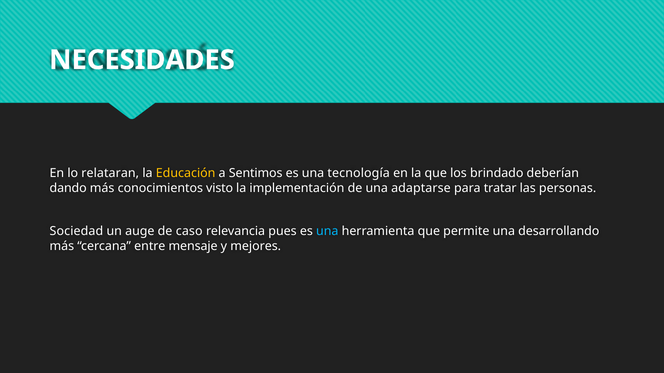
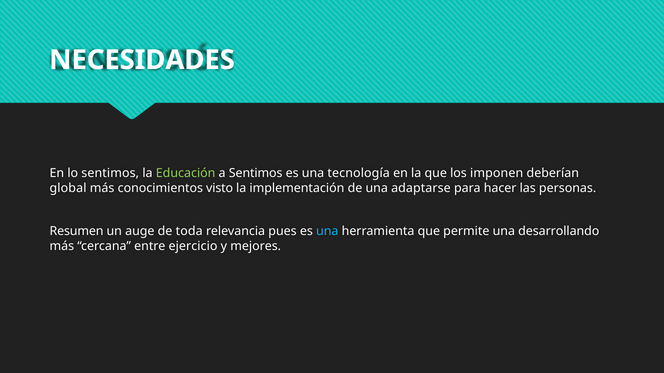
lo relataran: relataran -> sentimos (110, 174)
Educación colour: yellow -> light green (186, 174)
brindado: brindado -> imponen (497, 174)
dando: dando -> global (68, 189)
tratar: tratar -> hacer (500, 189)
Sociedad: Sociedad -> Resumen (77, 232)
caso: caso -> toda (189, 232)
mensaje: mensaje -> ejercicio (193, 247)
